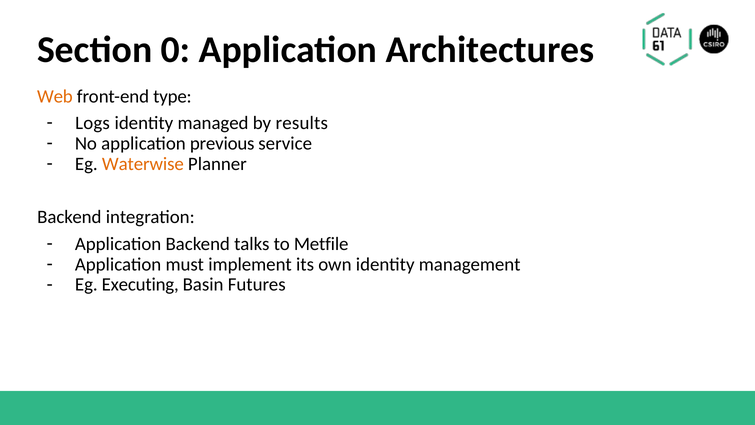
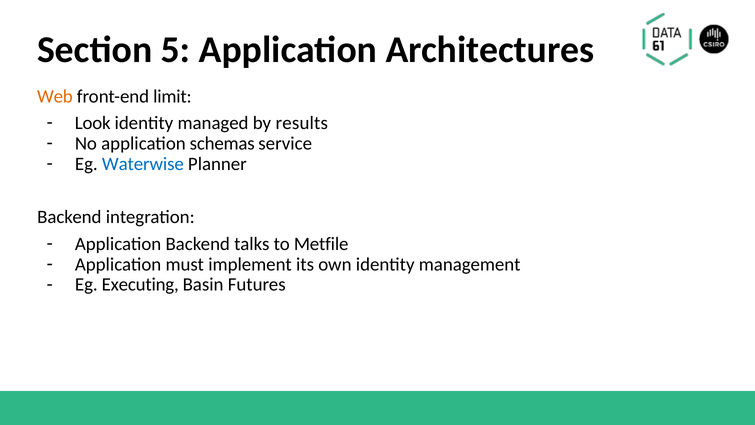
0: 0 -> 5 (176, 50)
type: type -> limit (172, 96)
Logs: Logs -> Look (93, 123)
previous: previous -> schemas (222, 143)
Waterwise colour: orange -> blue (143, 164)
